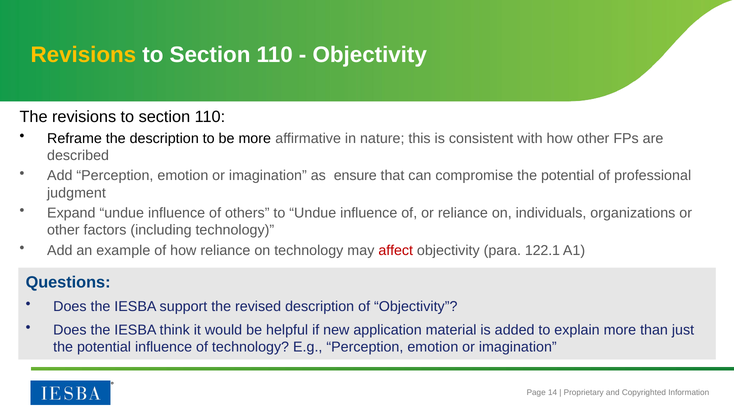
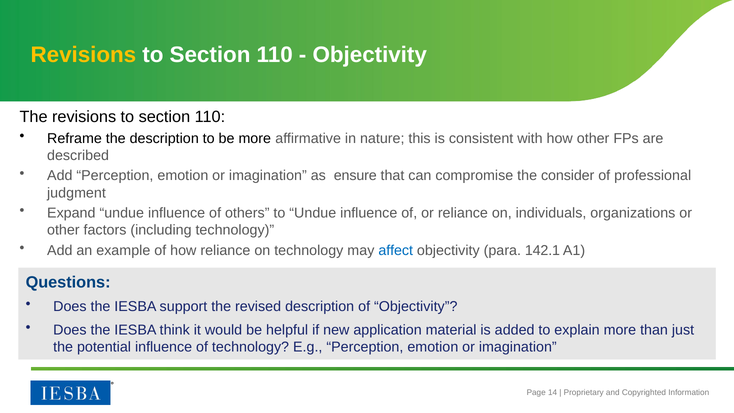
compromise the potential: potential -> consider (568, 176)
affect colour: red -> blue (396, 250)
122.1: 122.1 -> 142.1 (542, 250)
